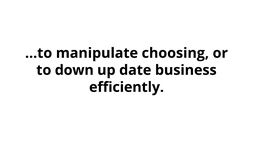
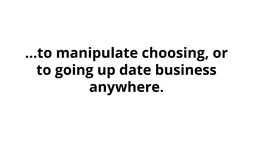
down: down -> going (74, 70)
efficiently: efficiently -> anywhere (126, 87)
